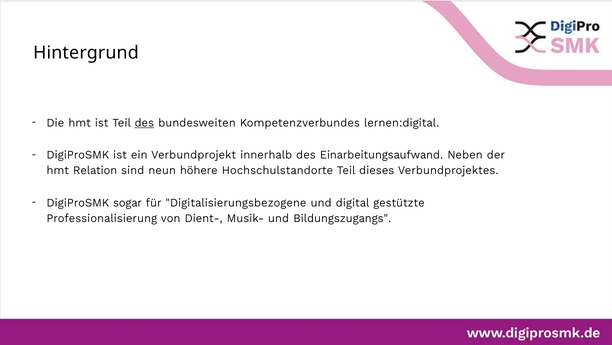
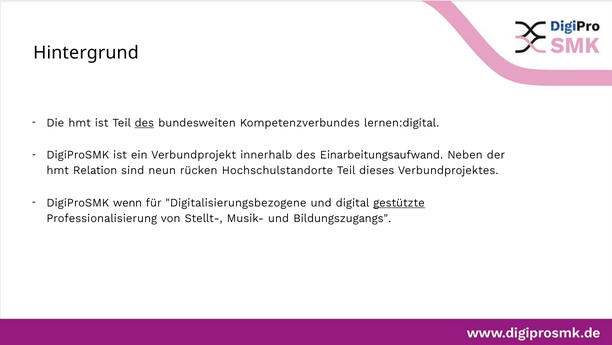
höhere: höhere -> rücken (199, 170)
sogar: sogar -> wenn (128, 202)
gestützte underline: none -> present (399, 202)
Dient-: Dient- -> Stellt- (204, 218)
